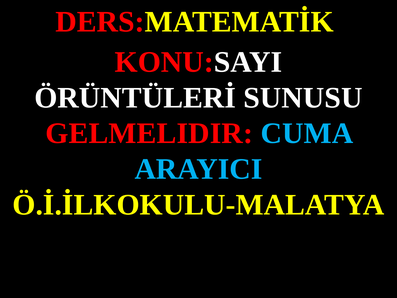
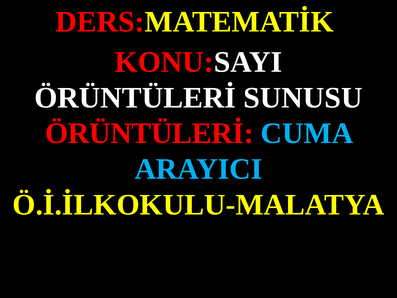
GELMELIDIR: GELMELIDIR -> ÖRÜNTÜLERİ (149, 133)
